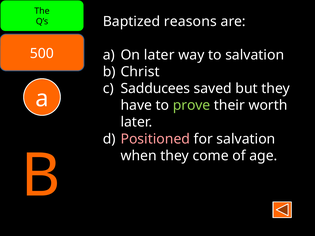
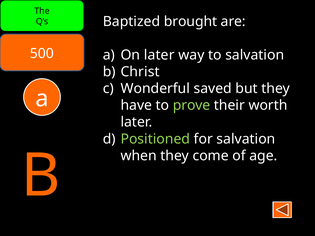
reasons: reasons -> brought (190, 21)
Sadducees: Sadducees -> Wonderful (155, 89)
Positioned colour: pink -> light green (155, 139)
